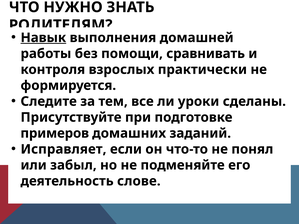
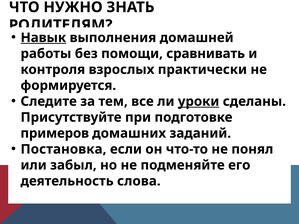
уроки underline: none -> present (199, 102)
Исправляет: Исправляет -> Постановка (63, 149)
слове: слове -> слова (139, 181)
